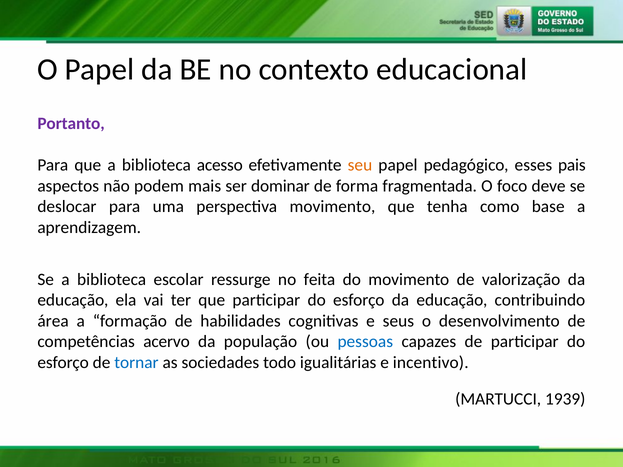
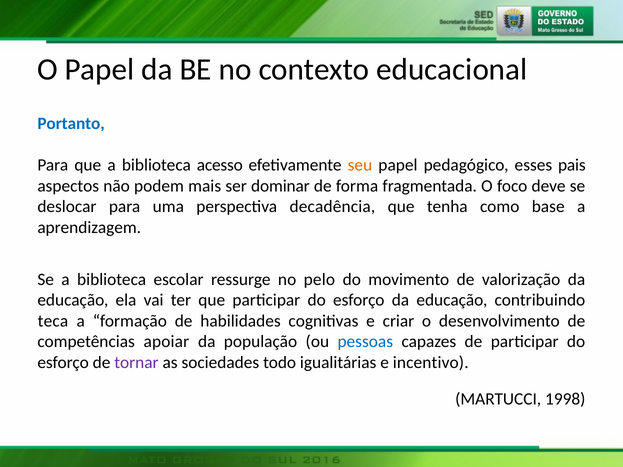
Portanto colour: purple -> blue (71, 124)
perspectiva movimento: movimento -> decadência (332, 207)
feita: feita -> pelo (319, 280)
área: área -> teca (53, 321)
seus: seus -> criar (398, 321)
acervo: acervo -> apoiar (166, 342)
tornar colour: blue -> purple (136, 363)
1939: 1939 -> 1998 (565, 399)
